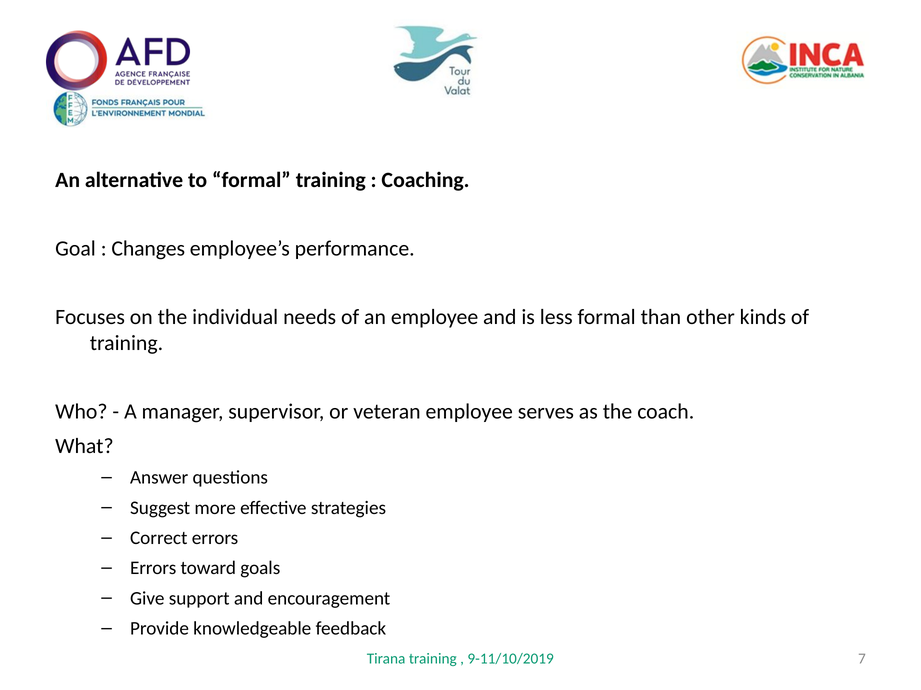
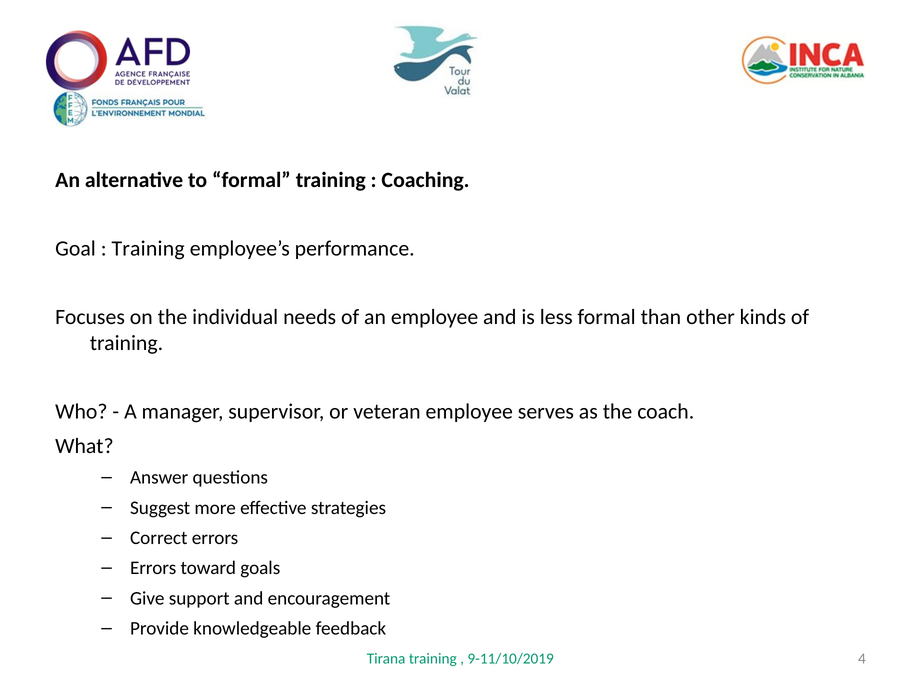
Changes: Changes -> Training (148, 249)
7: 7 -> 4 (862, 660)
